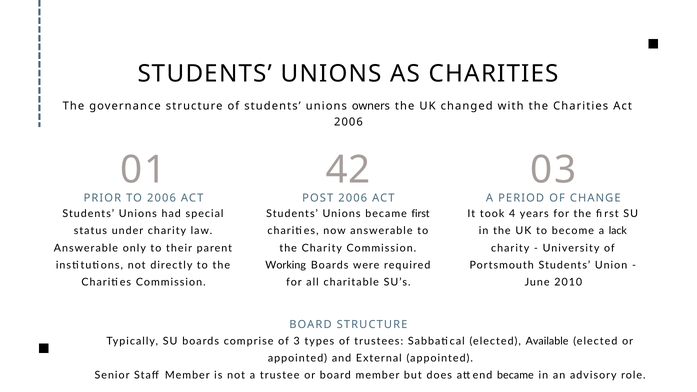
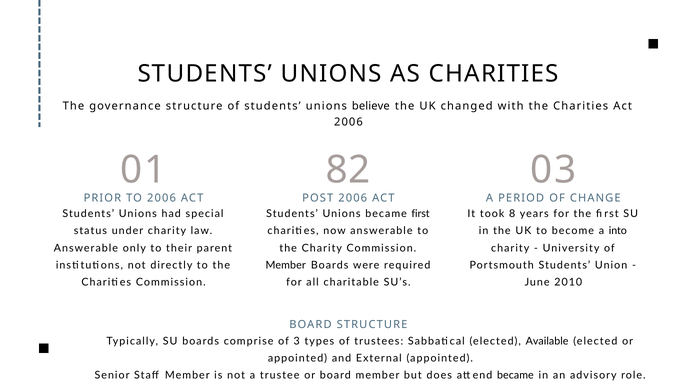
owners: owners -> believe (371, 106)
42: 42 -> 82 (348, 170)
4: 4 -> 8 (512, 214)
lack: lack -> into (618, 231)
Working: Working -> Member (286, 265)
